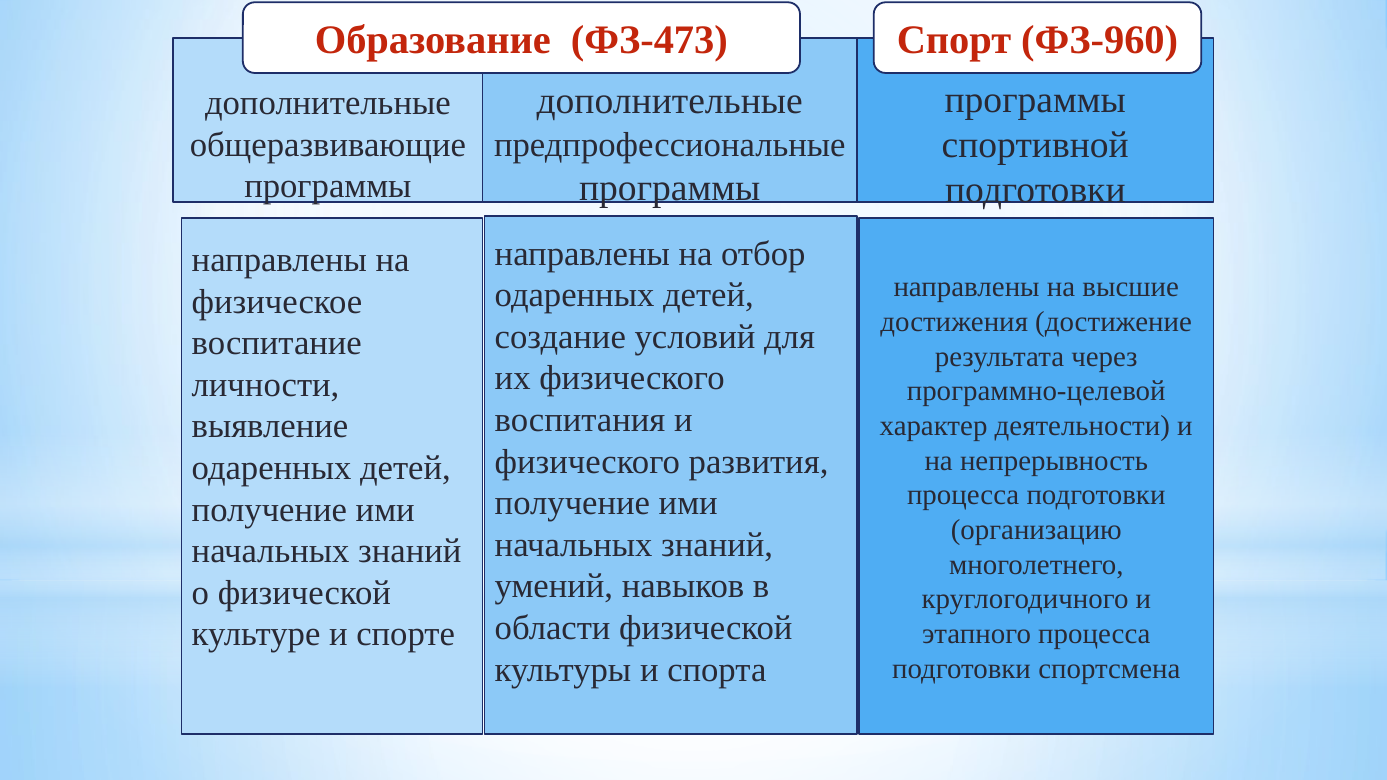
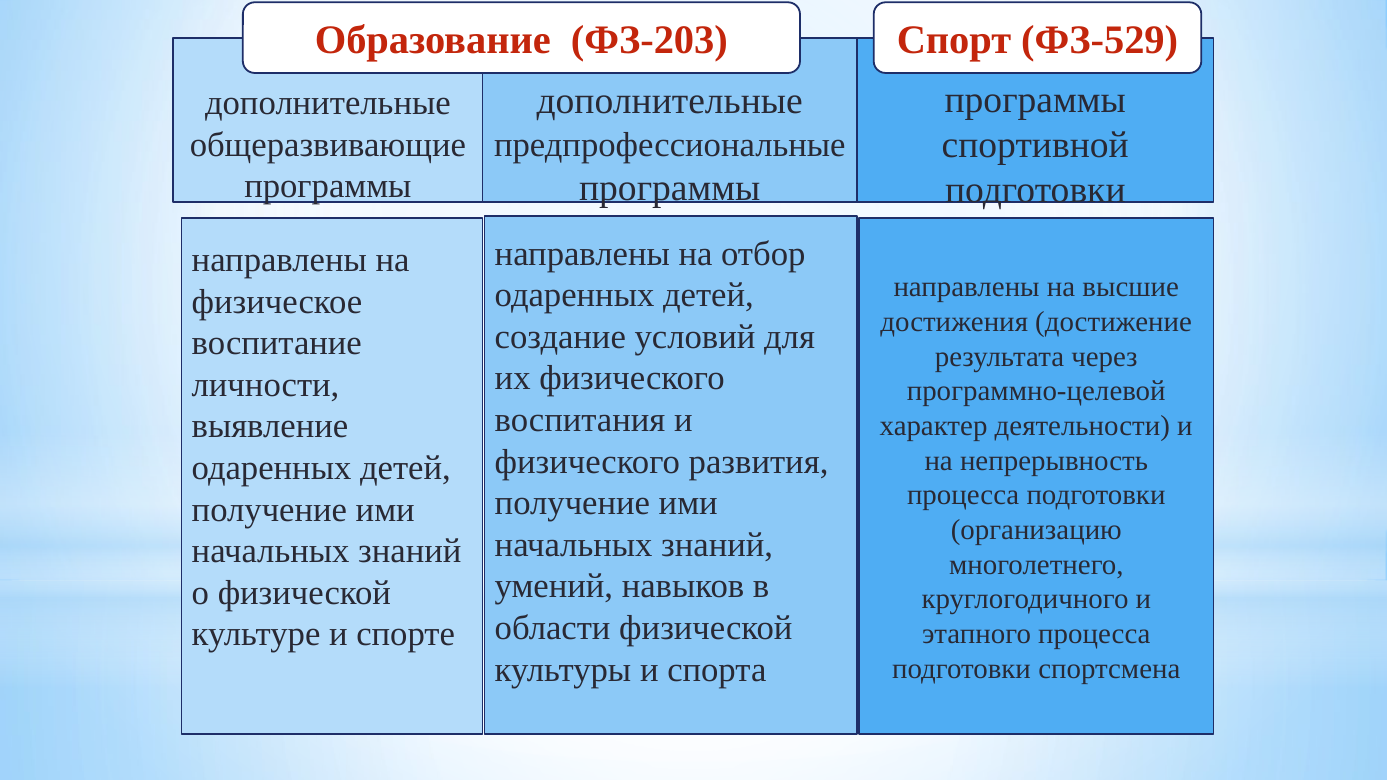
ФЗ-473: ФЗ-473 -> ФЗ-203 (649, 40)
ФЗ-960: ФЗ-960 -> ФЗ-529 (1100, 40)
